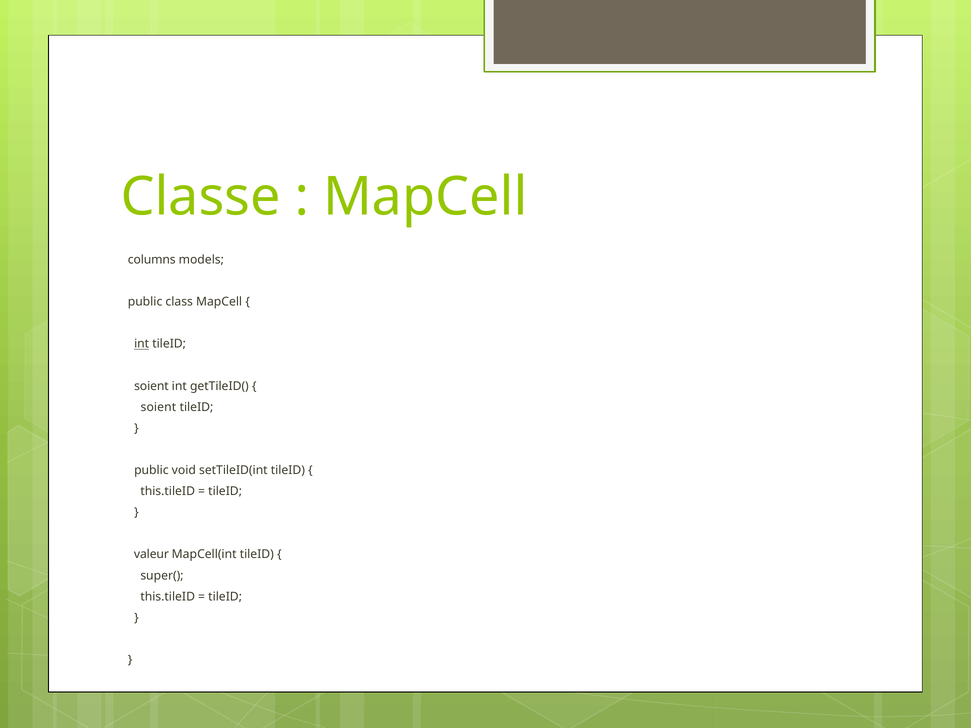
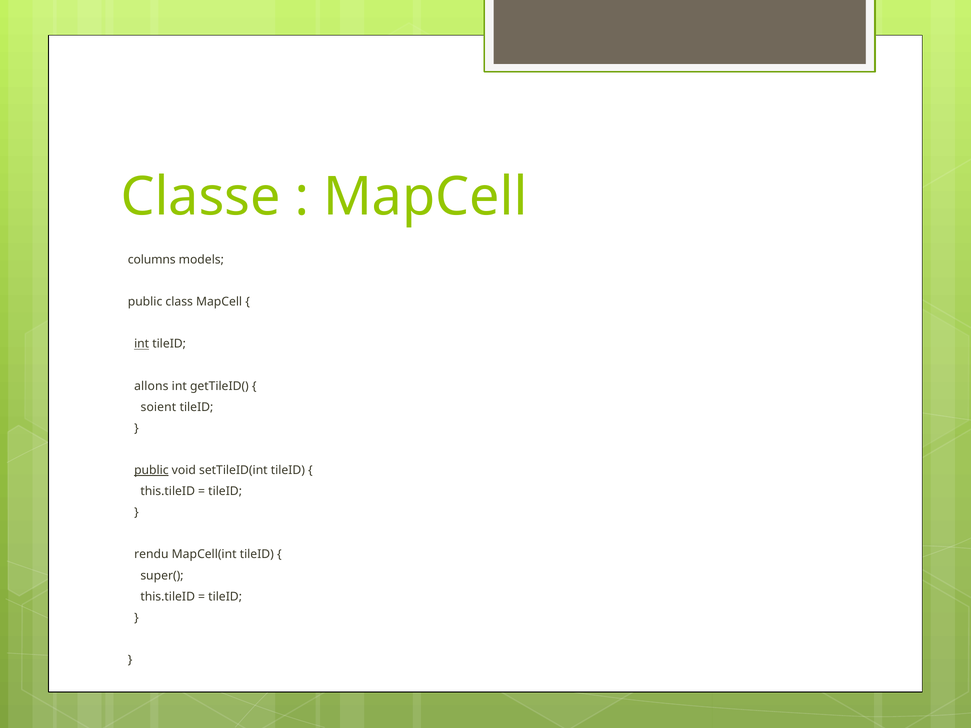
soient: soient -> allons (151, 386)
public underline: none -> present (151, 470)
valeur: valeur -> rendu (151, 555)
